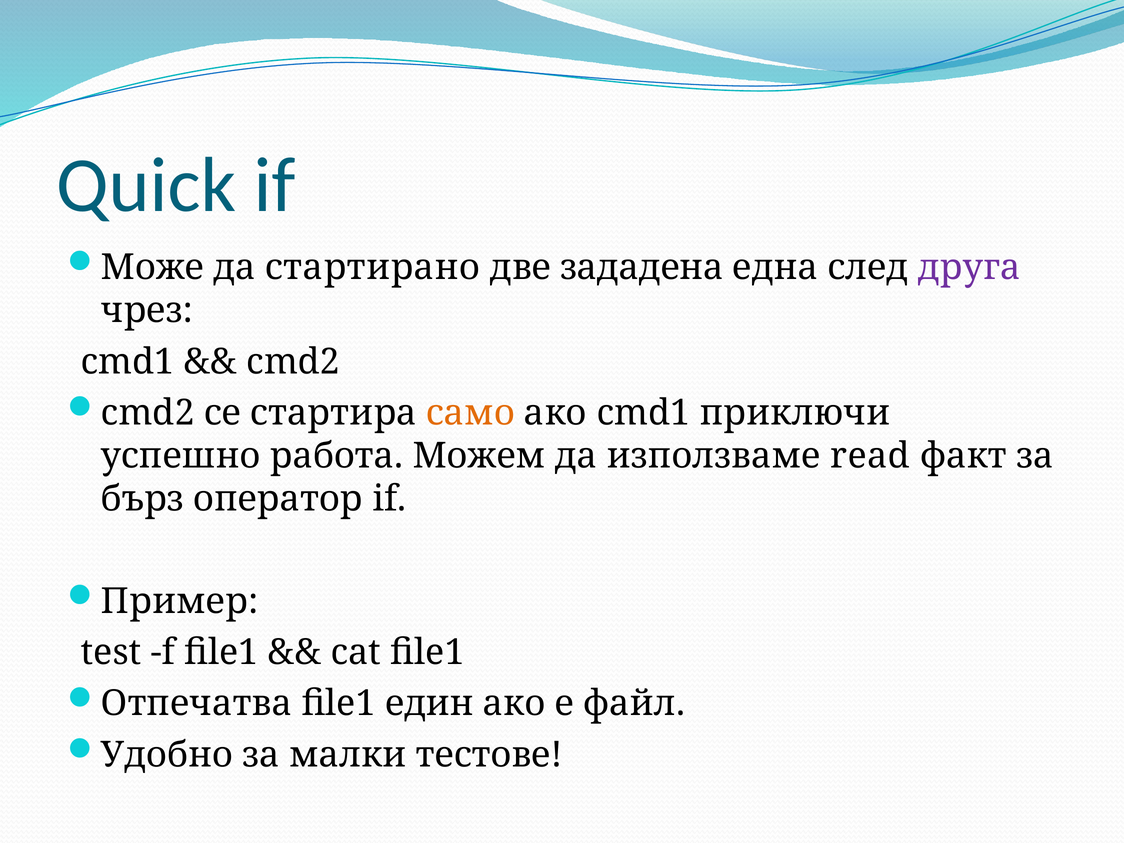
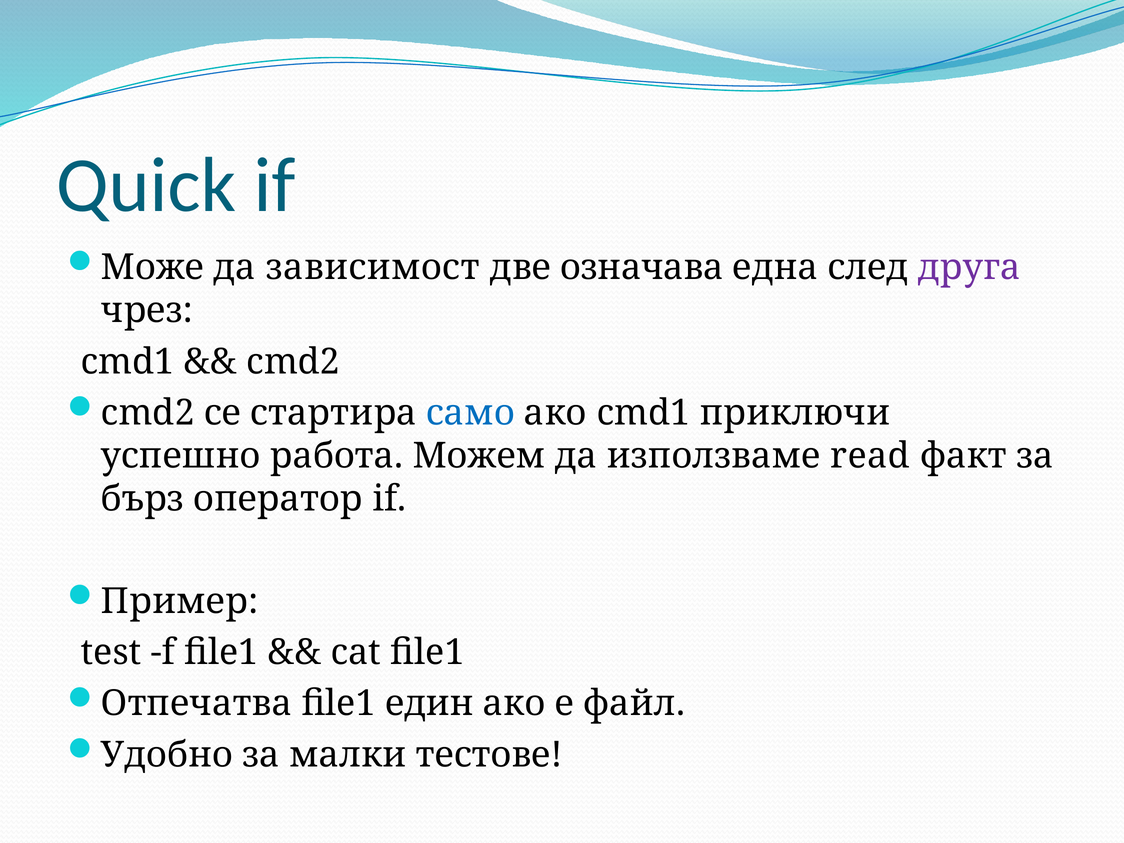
стартирано: стартирано -> зависимост (373, 267)
зададена: зададена -> означава (642, 267)
само colour: orange -> blue (470, 413)
